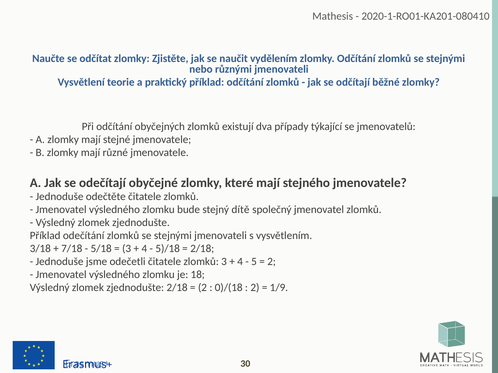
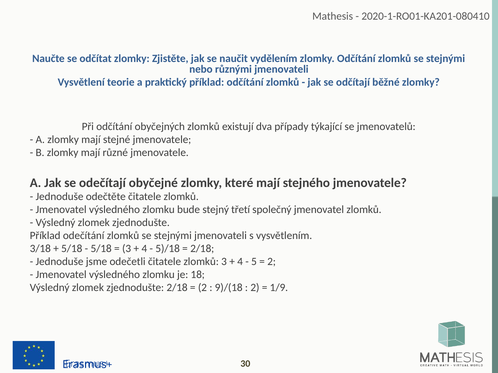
dítě: dítě -> třetí (241, 210)
7/18: 7/18 -> 5/18 (72, 249)
0)/(18: 0)/(18 -> 9)/(18 (229, 288)
